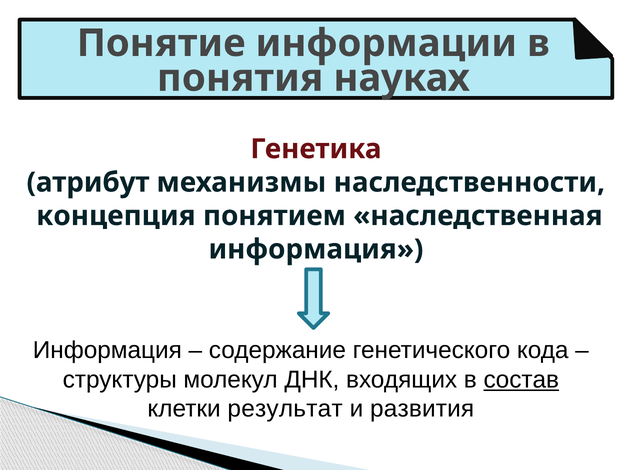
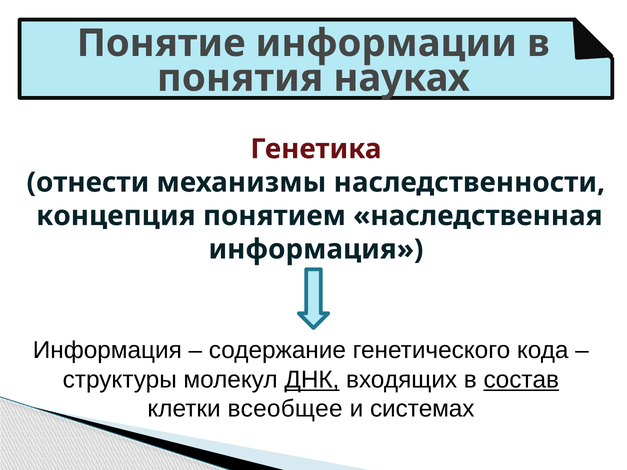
атрибут: атрибут -> отнести (88, 183)
ДНК underline: none -> present (312, 380)
результат: результат -> всеобщее (285, 409)
развития: развития -> системах (422, 409)
